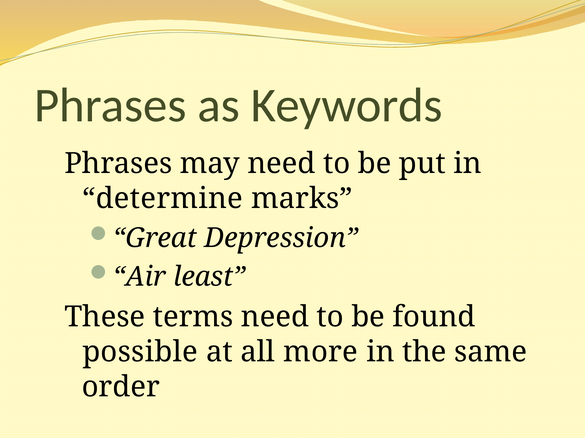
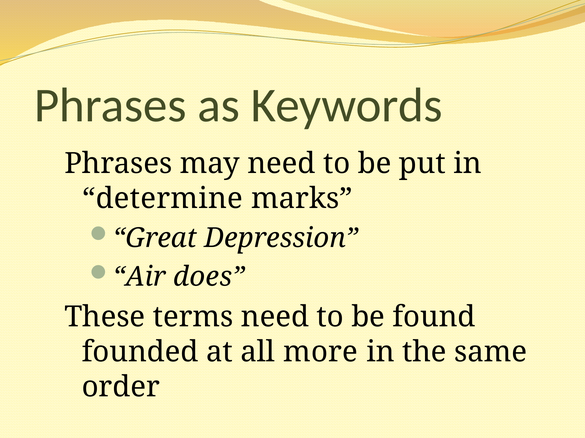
least: least -> does (209, 277)
possible: possible -> founded (140, 352)
